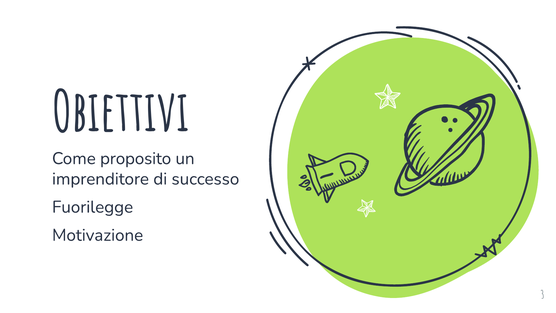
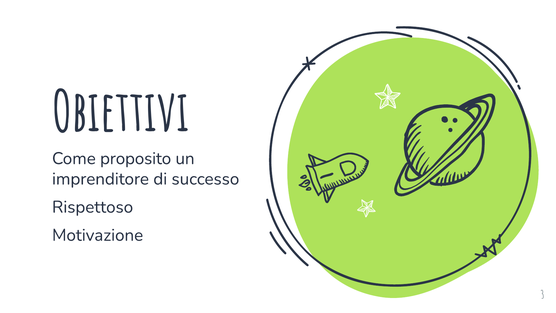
Fuorilegge: Fuorilegge -> Rispettoso (93, 207)
